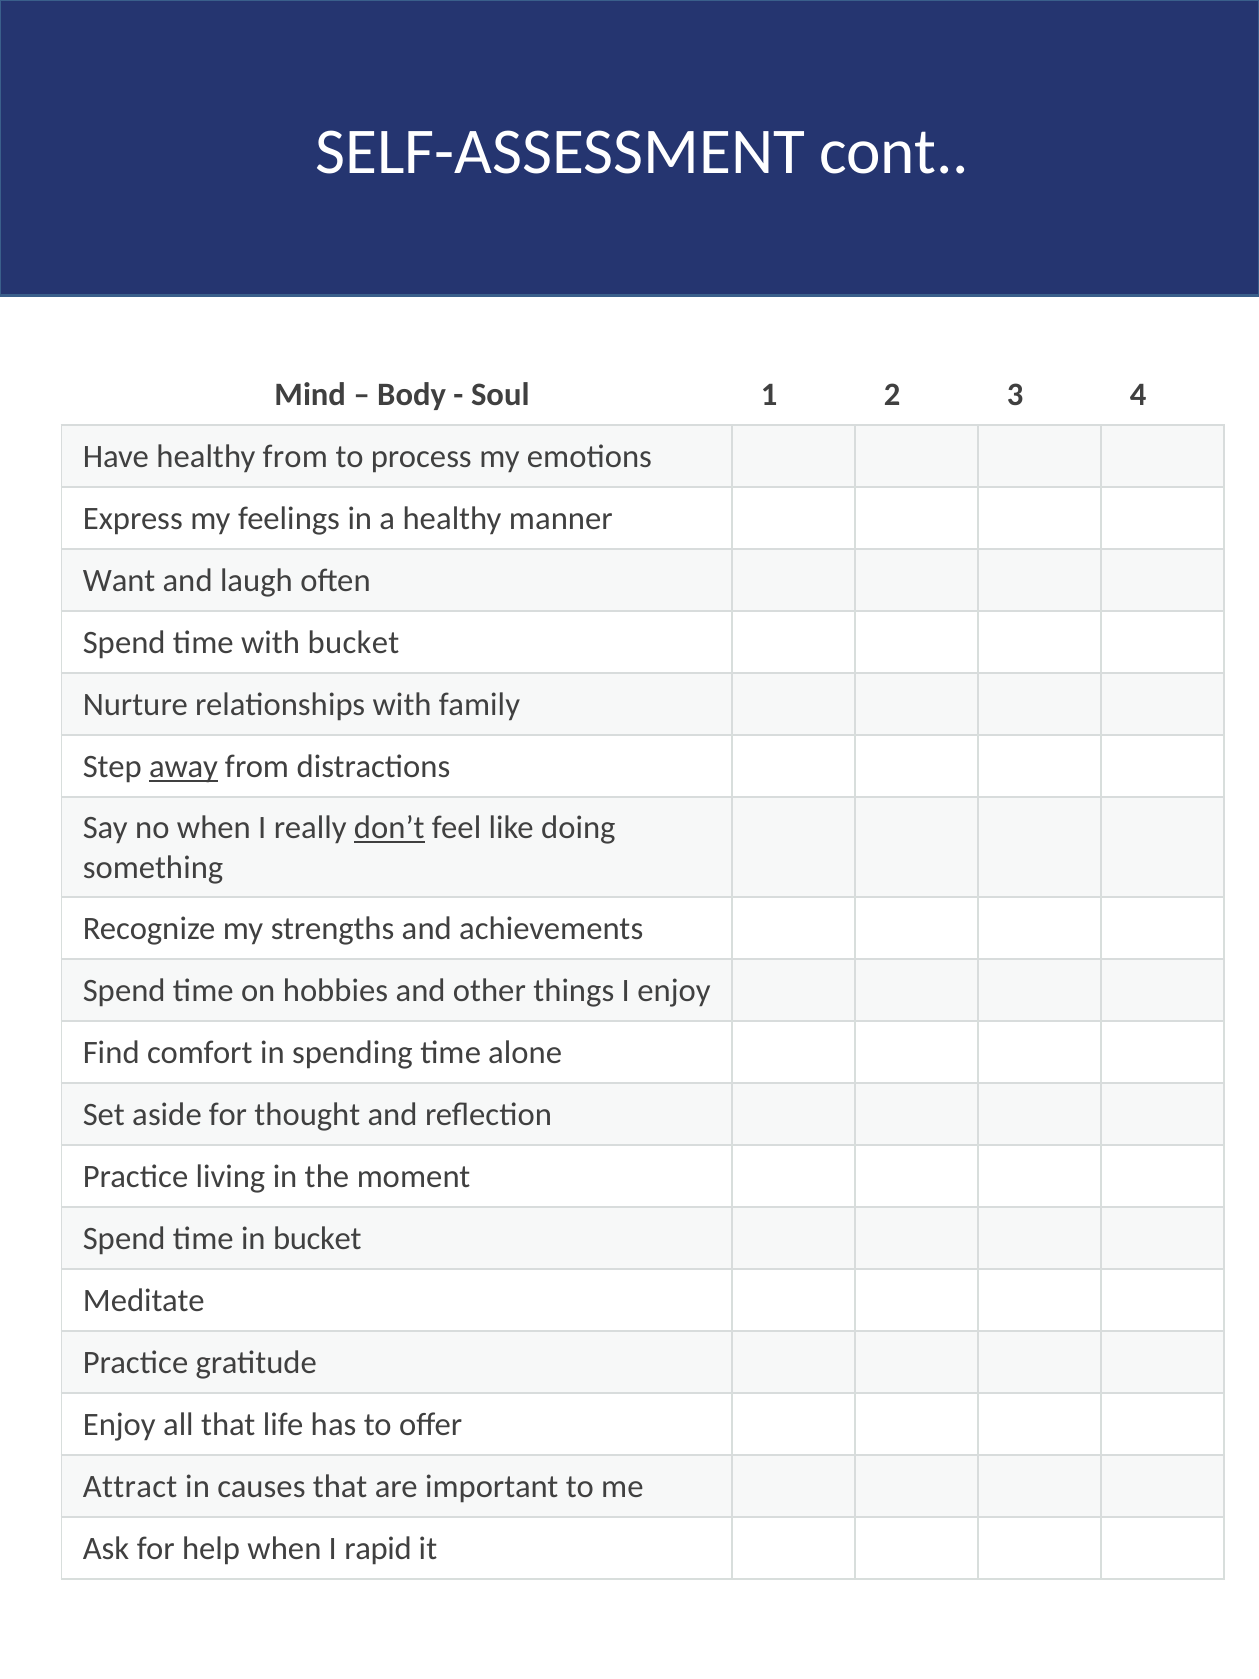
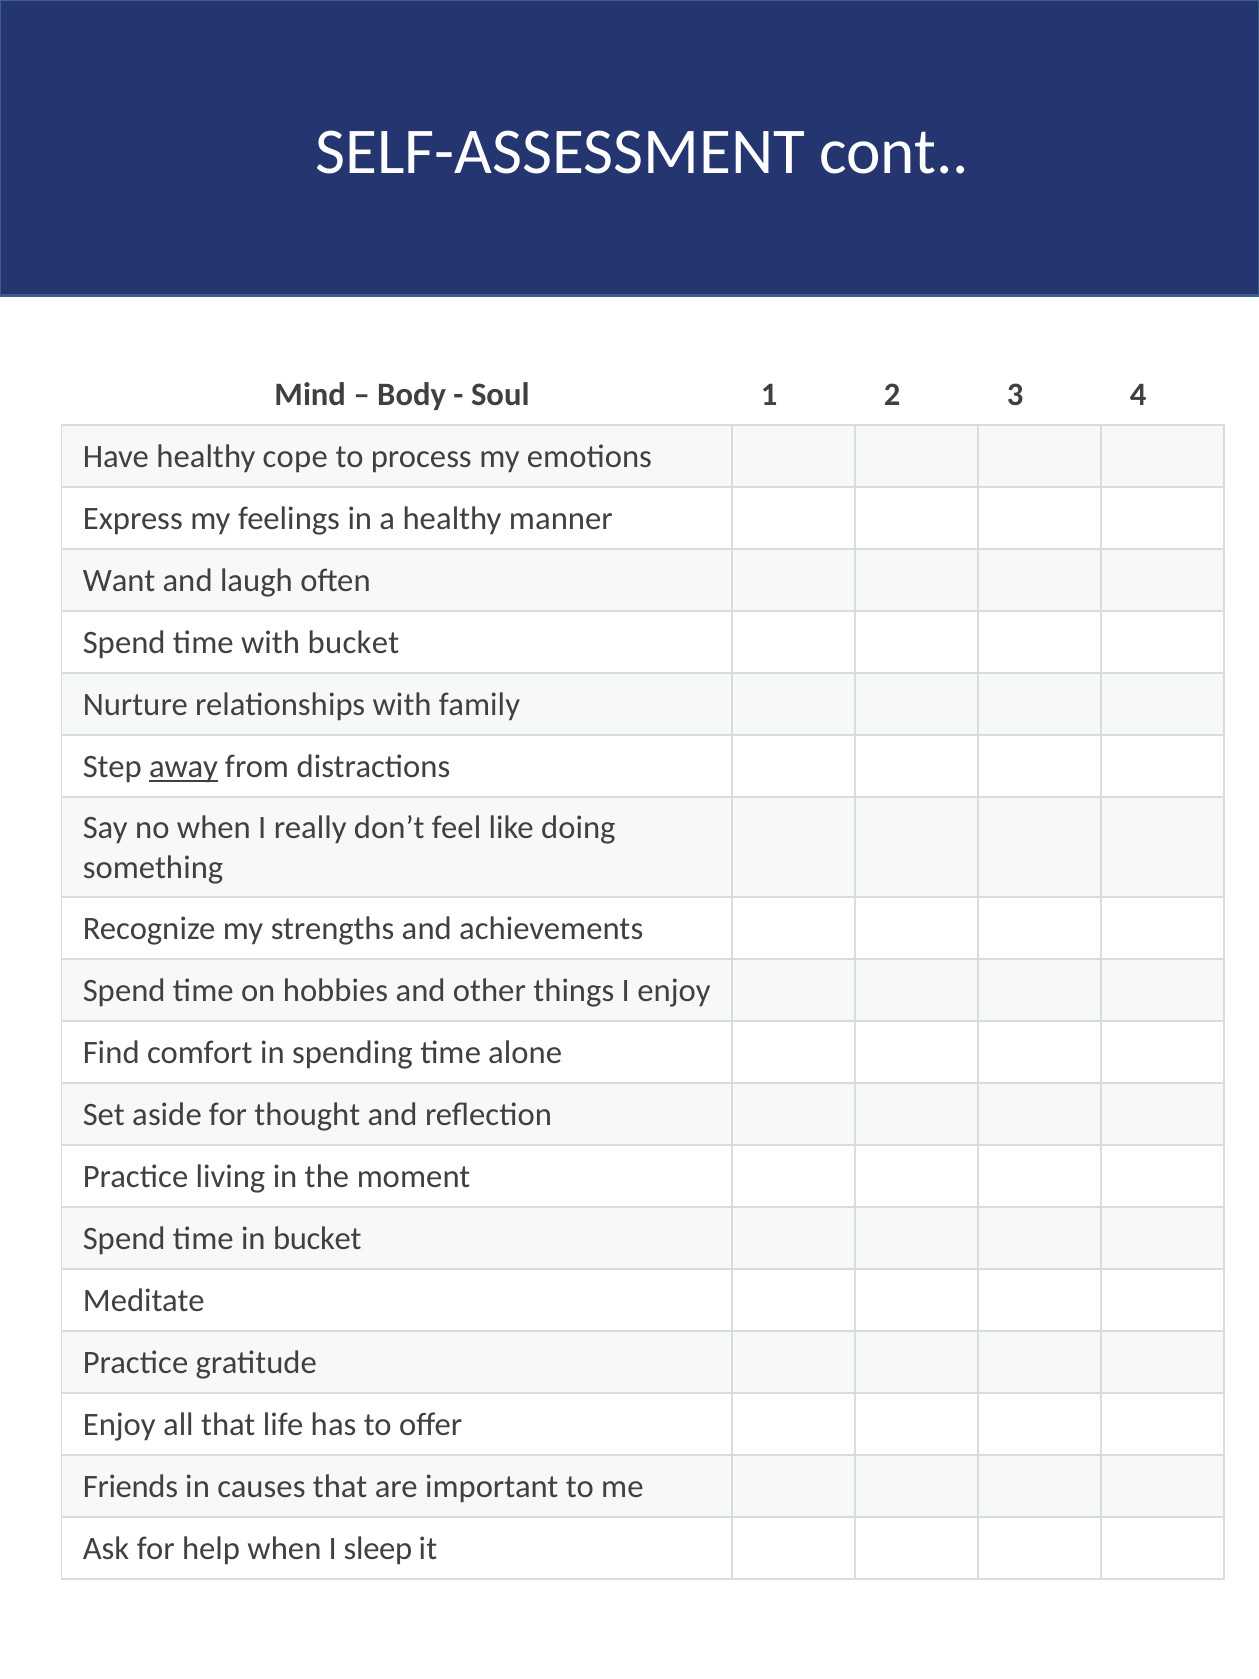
healthy from: from -> cope (295, 456)
don’t underline: present -> none (389, 828)
Attract: Attract -> Friends (130, 1486)
rapid: rapid -> sleep (378, 1548)
